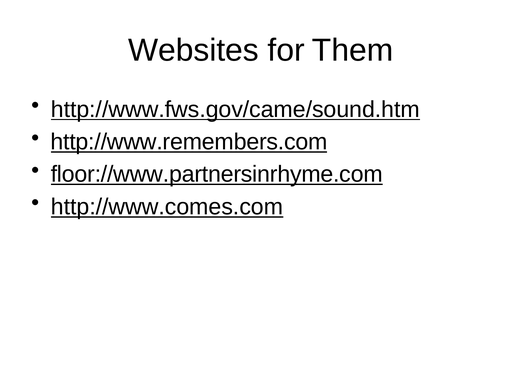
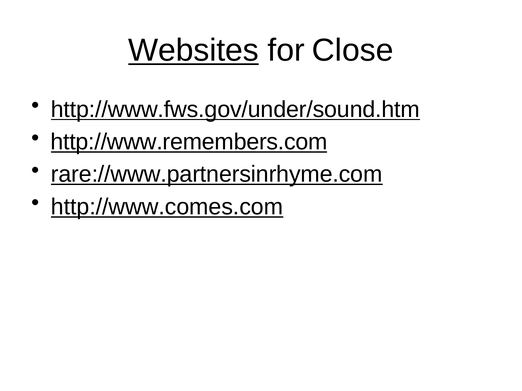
Websites underline: none -> present (194, 51)
Them: Them -> Close (353, 51)
http://www.fws.gov/came/sound.htm: http://www.fws.gov/came/sound.htm -> http://www.fws.gov/under/sound.htm (235, 110)
floor://www.partnersinrhyme.com: floor://www.partnersinrhyme.com -> rare://www.partnersinrhyme.com (217, 174)
